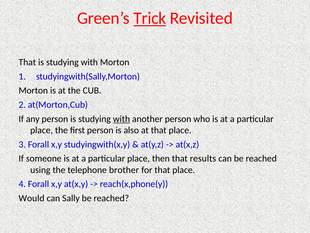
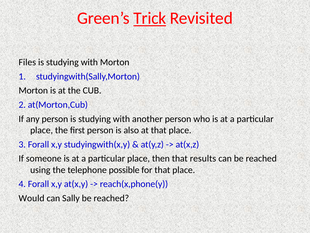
That: That -> Files (27, 62)
with underline: present -> none (121, 119)
brother: brother -> possible (124, 170)
